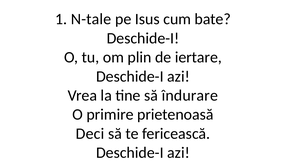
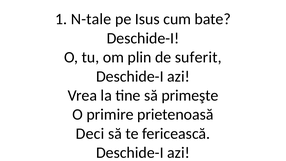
iertare: iertare -> suferit (198, 57)
îndurare: îndurare -> primeşte (190, 95)
